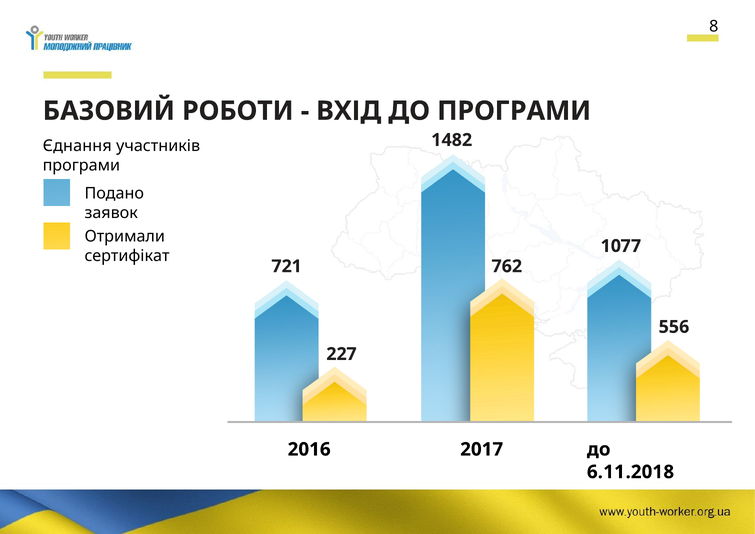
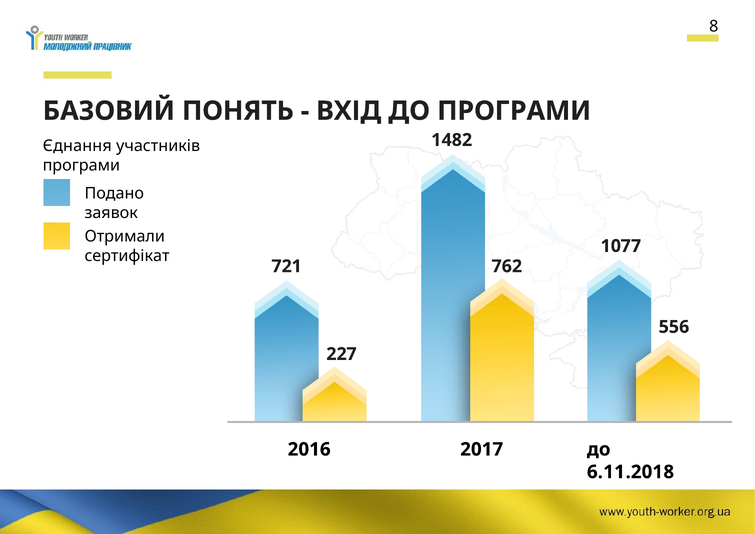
РОБОТИ: РОБОТИ -> ПОНЯТЬ (238, 111)
